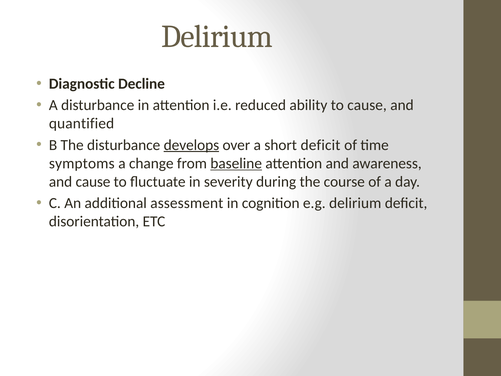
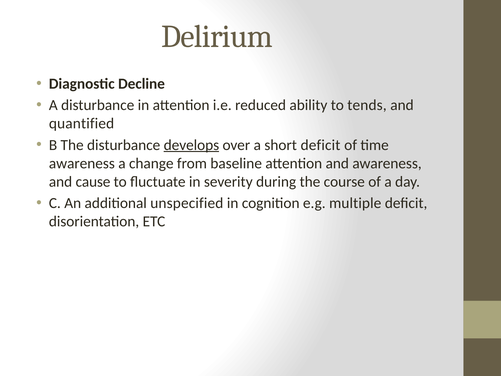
to cause: cause -> tends (367, 105)
symptoms: symptoms -> awareness (82, 163)
baseline underline: present -> none (236, 163)
assessment: assessment -> unspecified (187, 203)
e.g delirium: delirium -> multiple (355, 203)
